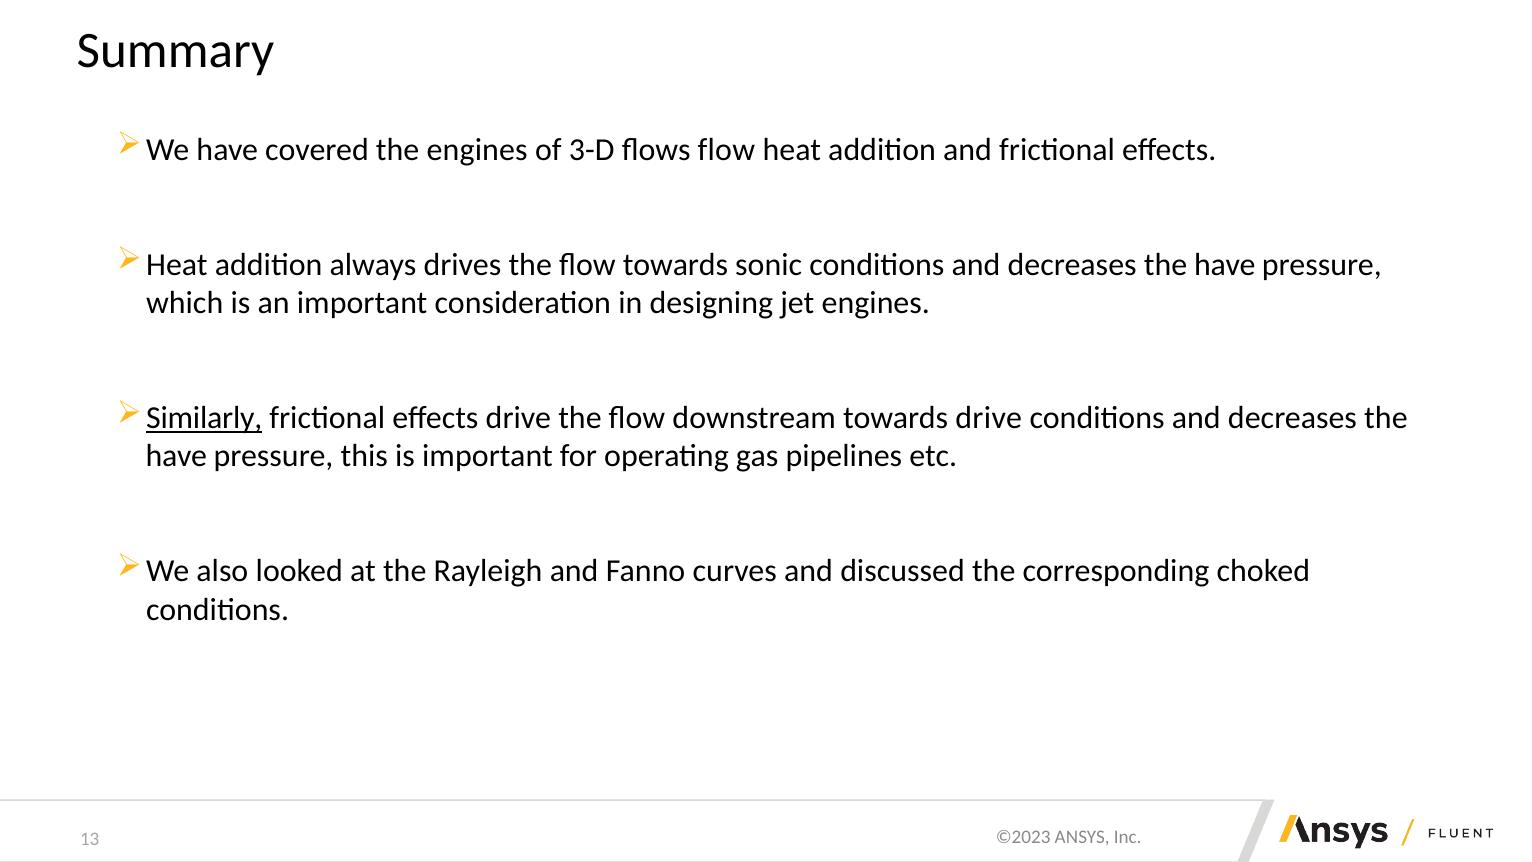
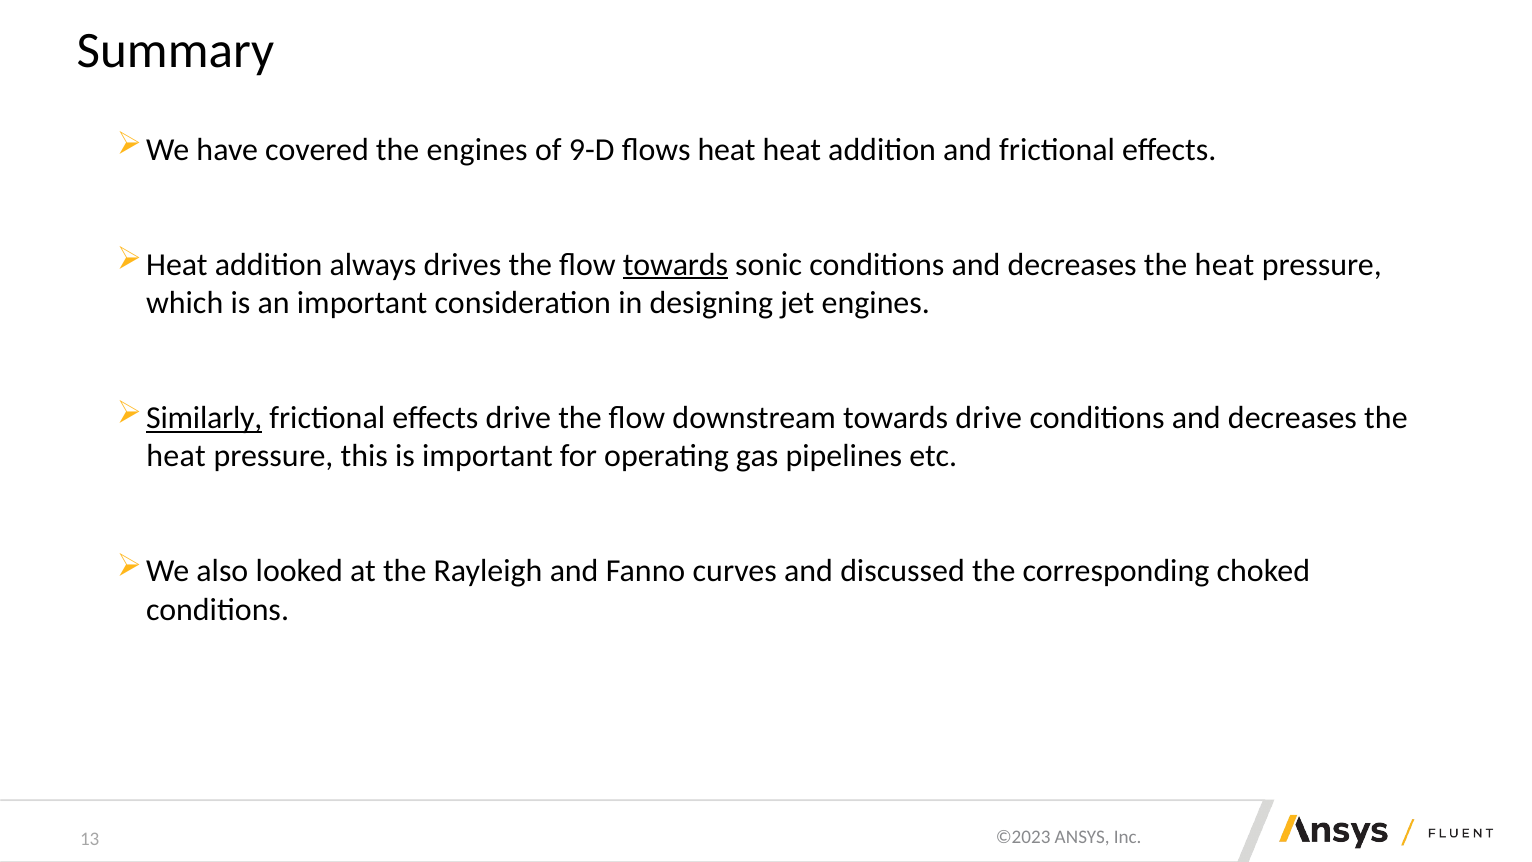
3-D: 3-D -> 9-D (592, 150)
flows flow: flow -> heat (727, 150)
towards underline: none -> present (676, 264)
have: have -> heat (1224, 264)
have: have -> heat (176, 456)
